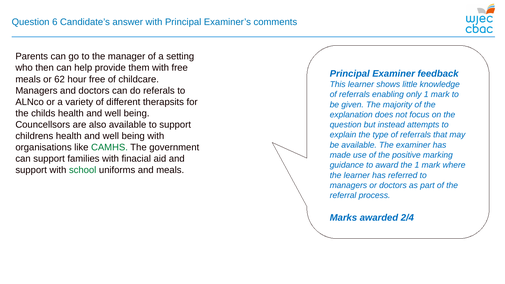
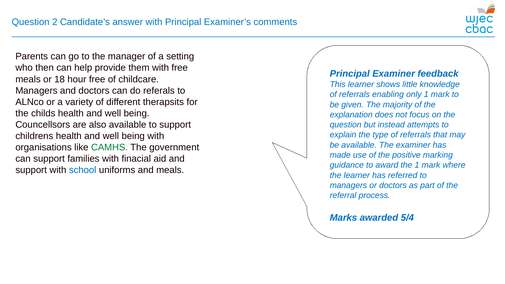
6: 6 -> 2 (55, 22)
62: 62 -> 18 (60, 79)
school colour: green -> blue (83, 170)
2/4: 2/4 -> 5/4 (407, 218)
